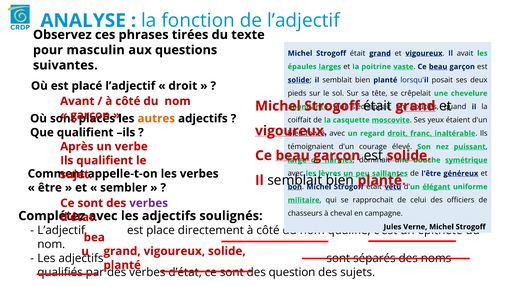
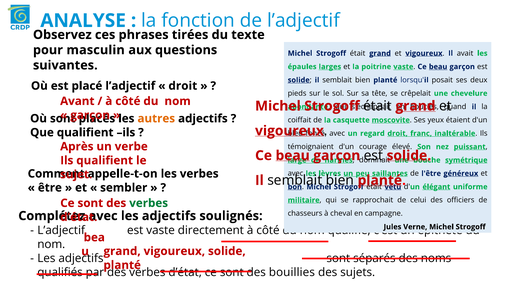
verbes colour: purple -> green (149, 203)
est place: place -> vaste (161, 230)
question: question -> bouillies (292, 272)
